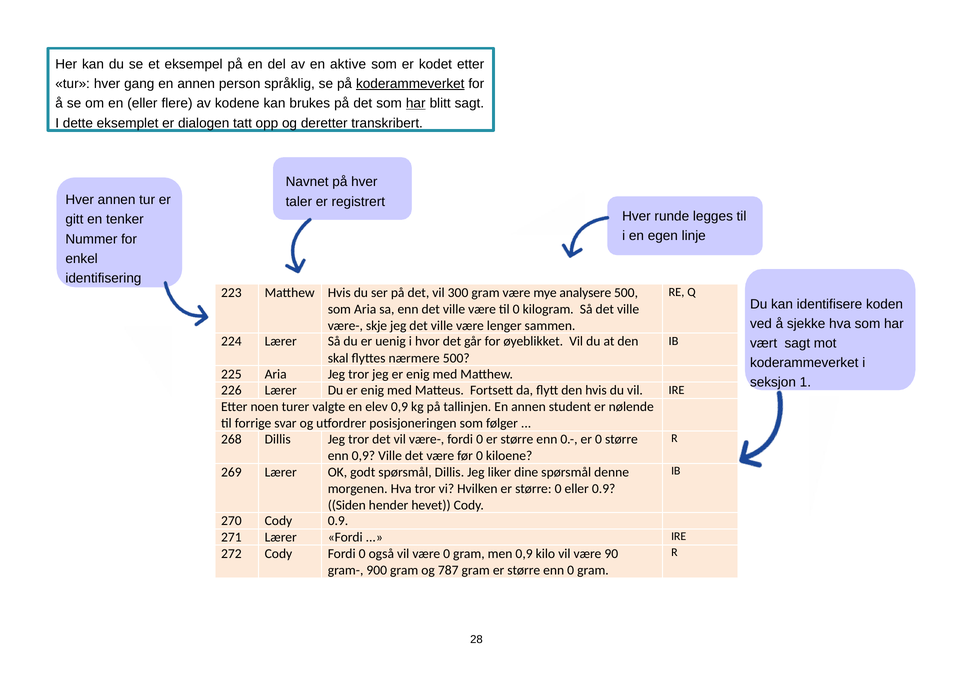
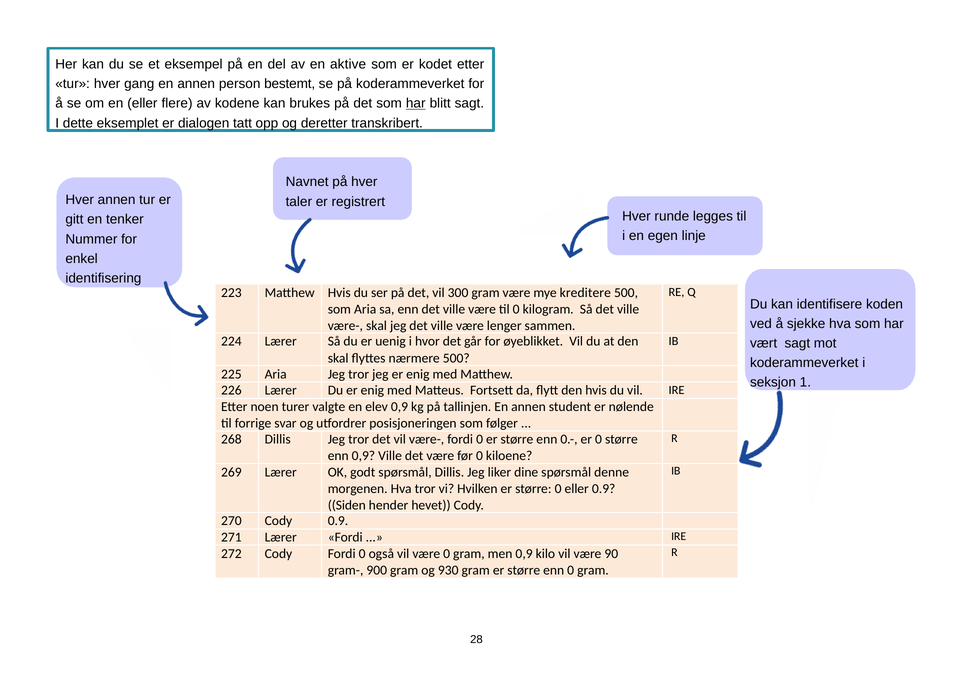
språklig: språklig -> bestemt (290, 84)
koderammeverket underline: present -> none (410, 84)
analysere: analysere -> kreditere (585, 293)
være- skje: skje -> skal (376, 326)
787: 787 -> 930 (448, 570)
